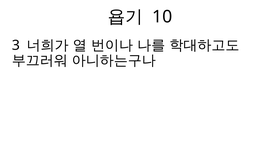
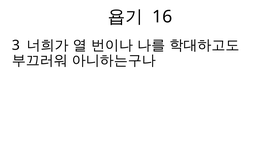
10: 10 -> 16 (162, 17)
